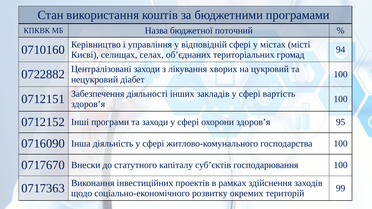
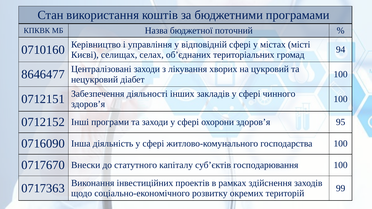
0722882: 0722882 -> 8646477 (43, 74)
вартість: вартість -> чинного (279, 94)
